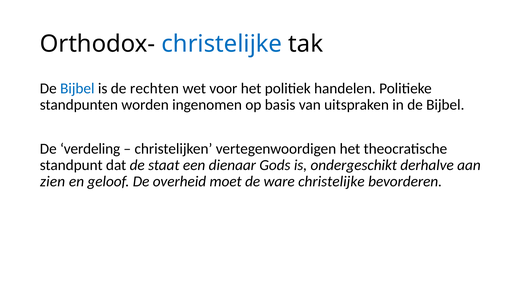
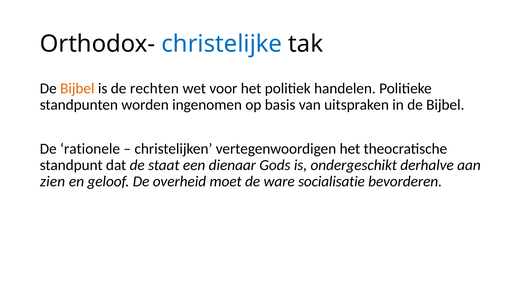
Bijbel colour: blue -> orange (77, 88)
verdeling: verdeling -> rationele (90, 148)
ware christelijke: christelijke -> socialisatie (332, 181)
